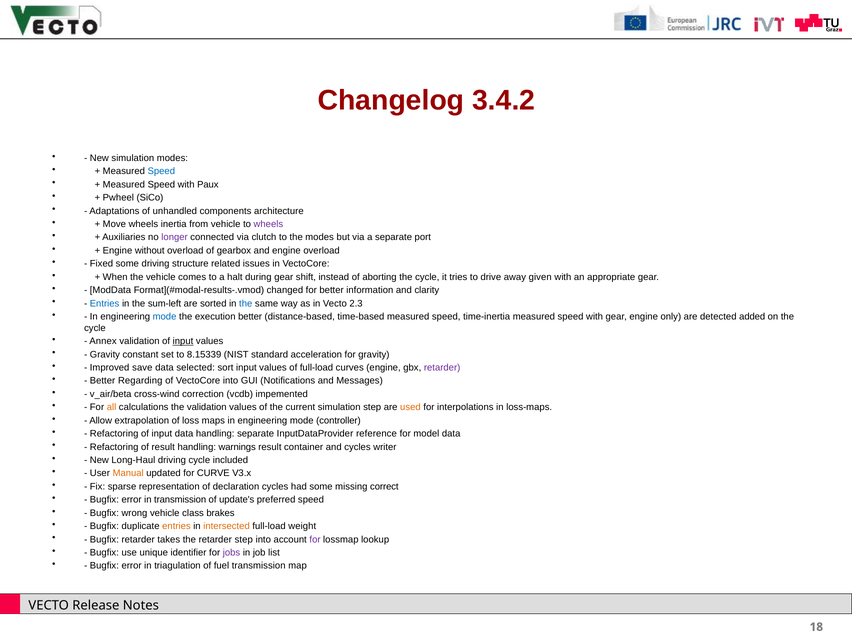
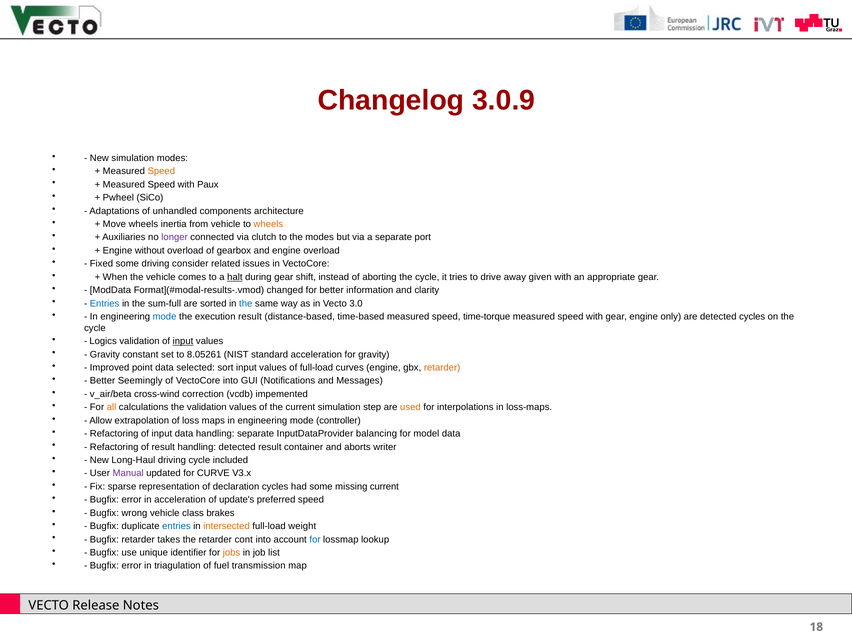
3.4.2: 3.4.2 -> 3.0.9 (504, 100)
Speed colour: blue -> orange (161, 171)
wheels colour: purple -> orange (268, 224)
structure: structure -> consider (190, 264)
halt underline: none -> present (235, 277)
sum-left: sum-left -> sum-full (164, 303)
2.3: 2.3 -> 3.0 (356, 303)
execution better: better -> result (250, 317)
time-inertia: time-inertia -> time-torque (487, 317)
detected added: added -> cycles (752, 317)
Annex: Annex -> Logics (103, 341)
8.15339: 8.15339 -> 8.05261 (204, 354)
save: save -> point (142, 368)
retarder colour: purple -> orange (442, 368)
Regarding: Regarding -> Seemingly (140, 381)
reference: reference -> balancing (376, 434)
handling warnings: warnings -> detected (237, 447)
and cycles: cycles -> aborts (357, 447)
Manual colour: orange -> purple (128, 473)
missing correct: correct -> current (384, 487)
in transmission: transmission -> acceleration (180, 500)
entries colour: orange -> blue (176, 526)
retarder step: step -> cont (244, 539)
for colour: purple -> blue (315, 539)
jobs colour: purple -> orange (232, 553)
